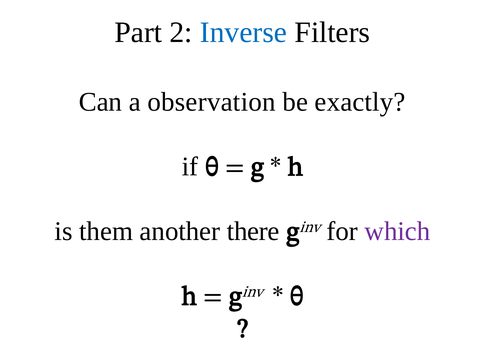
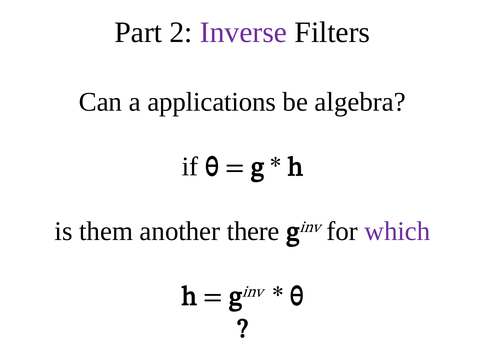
Inverse colour: blue -> purple (243, 32)
observation: observation -> applications (212, 102)
exactly: exactly -> algebra (360, 102)
